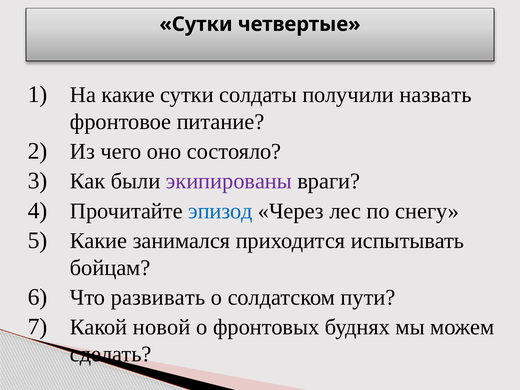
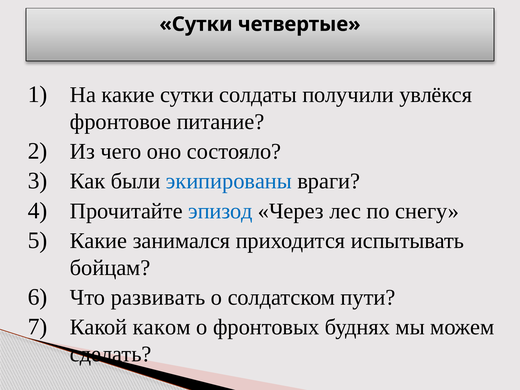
назвать: назвать -> увлёкся (436, 95)
экипированы colour: purple -> blue (229, 181)
новой: новой -> каком (162, 327)
